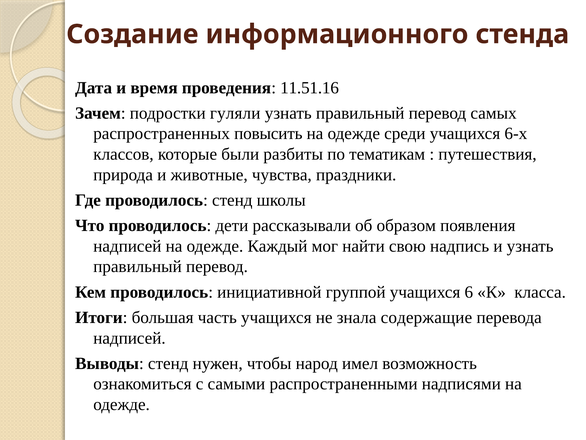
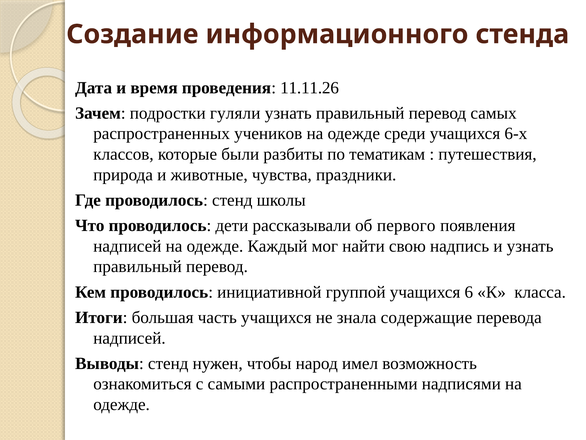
11.51.16: 11.51.16 -> 11.11.26 (310, 88)
повысить: повысить -> учеников (268, 133)
образом: образом -> первого (406, 225)
